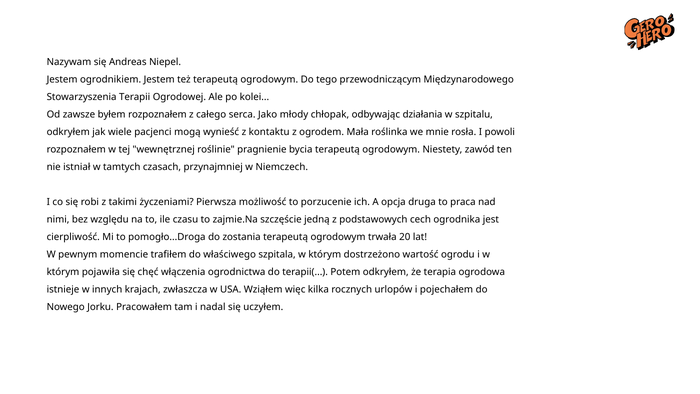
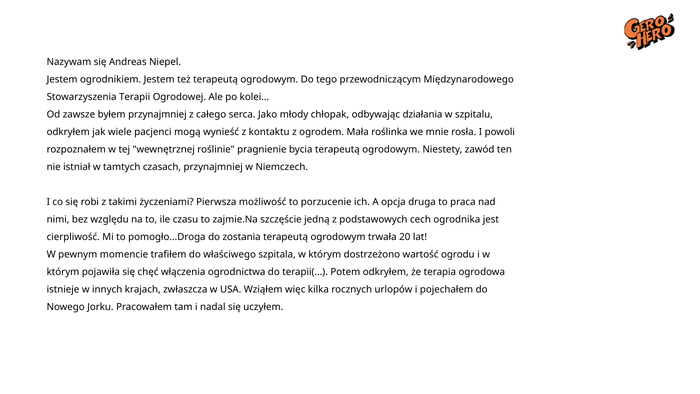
byłem rozpoznałem: rozpoznałem -> przynajmniej (157, 114)
